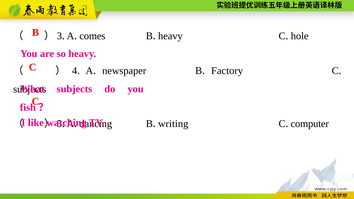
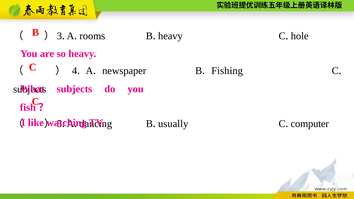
comes: comes -> rooms (92, 36)
Factory: Factory -> Fishing (227, 71)
writing: writing -> usually (173, 124)
